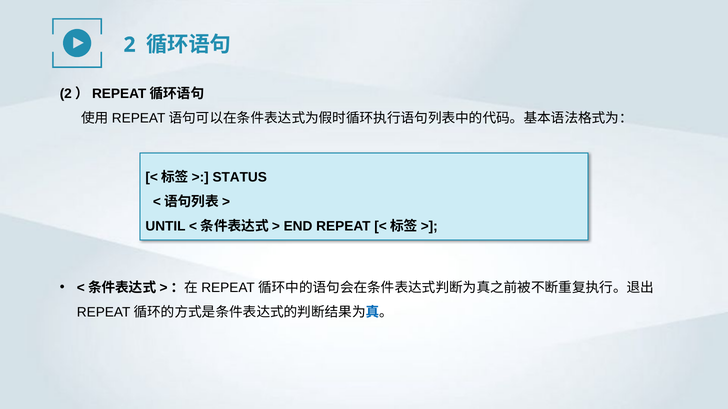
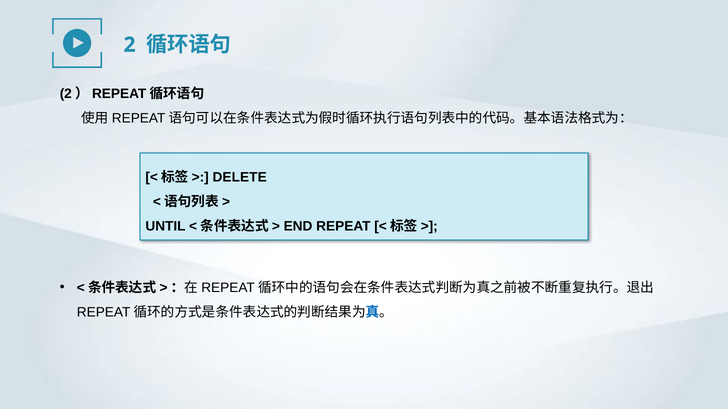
STATUS: STATUS -> DELETE (240, 177)
